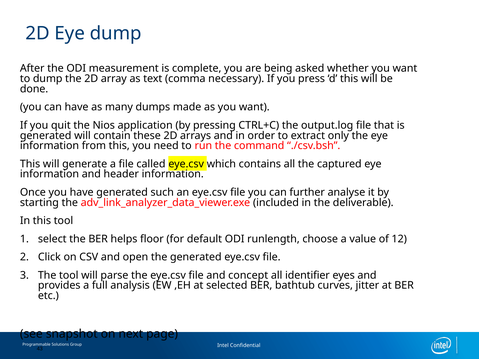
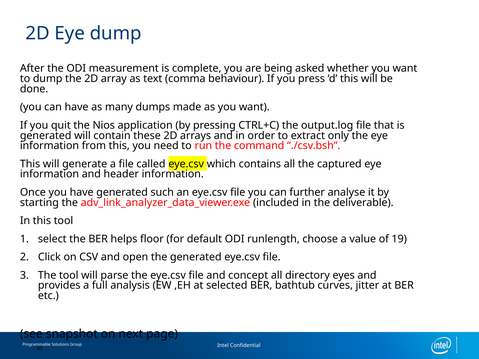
necessary: necessary -> behaviour (236, 79)
12: 12 -> 19 (399, 239)
identifier: identifier -> directory (307, 275)
